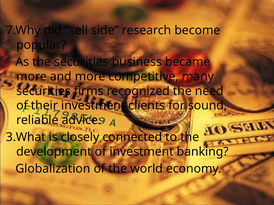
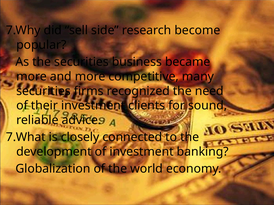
3.What: 3.What -> 7.What (26, 138)
